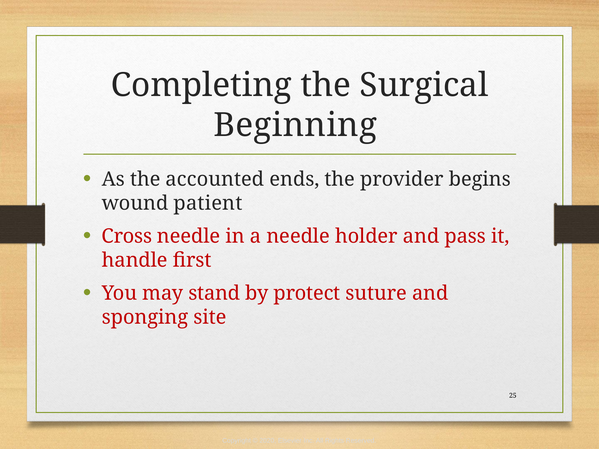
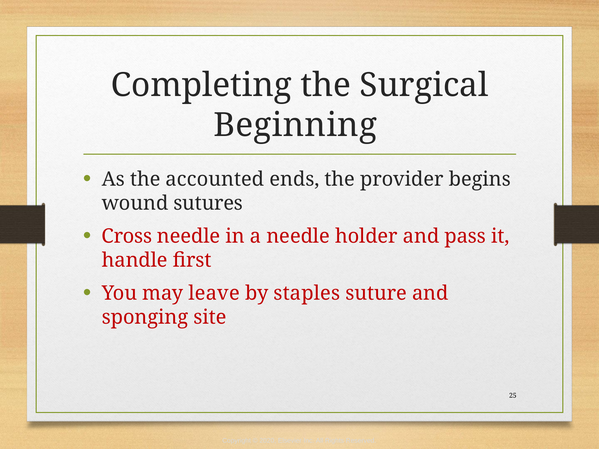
patient: patient -> sutures (208, 203)
stand: stand -> leave (214, 293)
protect: protect -> staples (307, 293)
